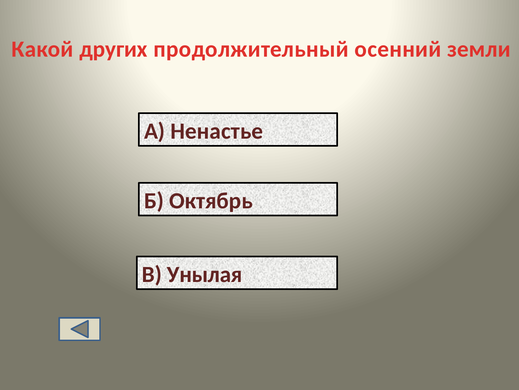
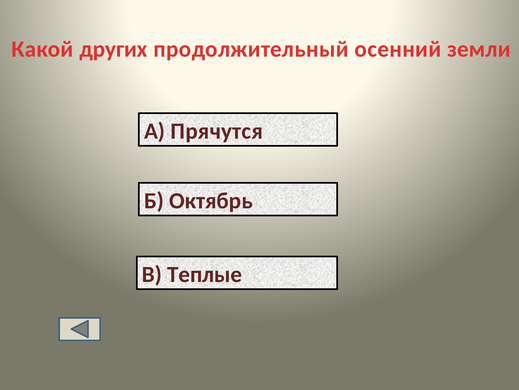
Ненастье: Ненастье -> Прячутся (217, 131)
Унылая: Унылая -> Теплые (205, 274)
